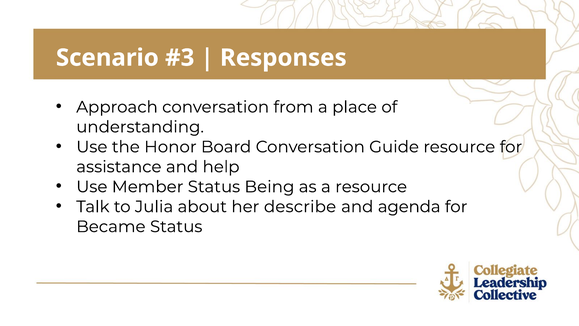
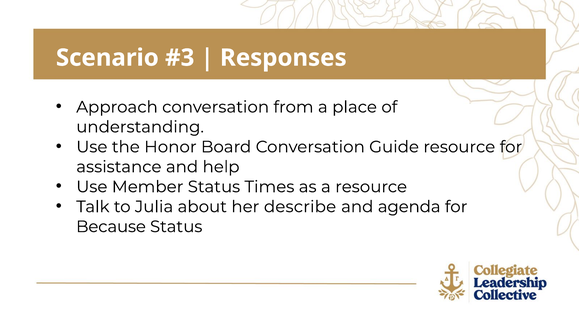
Being: Being -> Times (269, 187)
Became: Became -> Because (111, 226)
